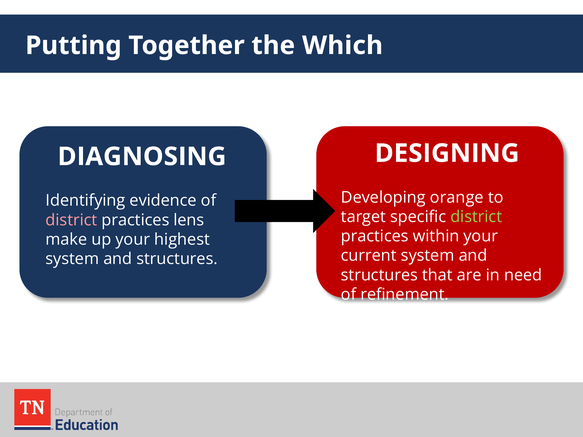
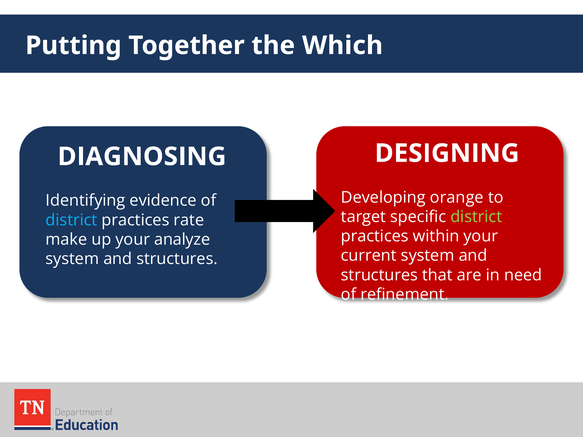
district colour: pink -> light blue (71, 220)
lens: lens -> rate (189, 220)
highest: highest -> analyze (182, 240)
